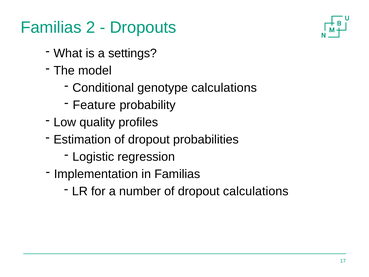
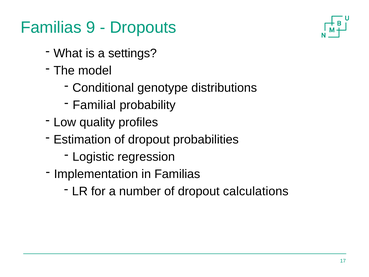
2: 2 -> 9 (91, 27)
genotype calculations: calculations -> distributions (224, 88)
Feature: Feature -> Familial (94, 105)
